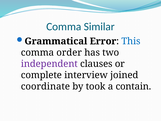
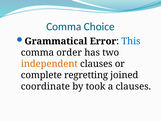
Similar: Similar -> Choice (99, 27)
independent colour: purple -> orange (49, 64)
interview: interview -> regretting (86, 75)
a contain: contain -> clauses (133, 86)
